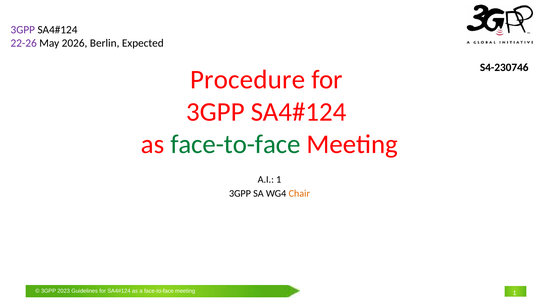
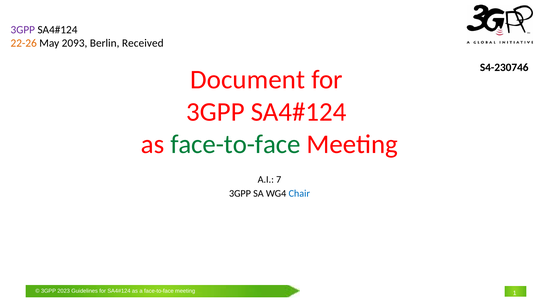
22-26 colour: purple -> orange (24, 43)
2026: 2026 -> 2093 (75, 43)
Expected: Expected -> Received (143, 43)
Procedure: Procedure -> Document (248, 80)
A.I 1: 1 -> 7 (279, 179)
Chair colour: orange -> blue (299, 194)
